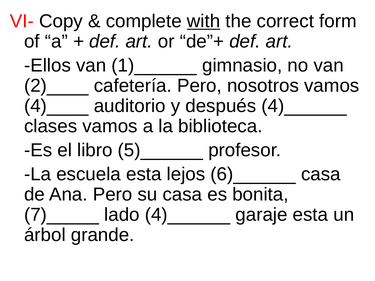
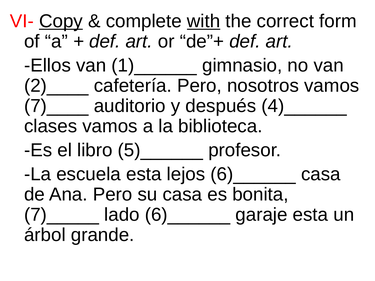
Copy underline: none -> present (61, 21)
4)____: 4)____ -> 7)____ (56, 106)
lado 4)______: 4)______ -> 6)______ (188, 215)
